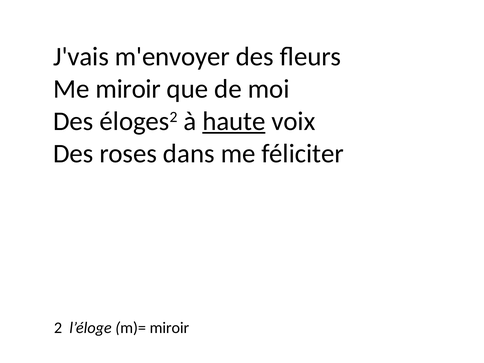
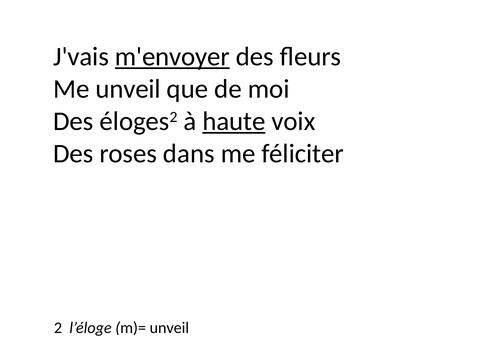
m'envoyer underline: none -> present (172, 57)
Me miroir: miroir -> unveil (128, 89)
m)= miroir: miroir -> unveil (169, 328)
